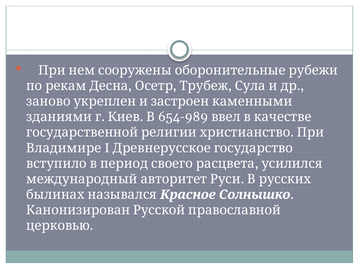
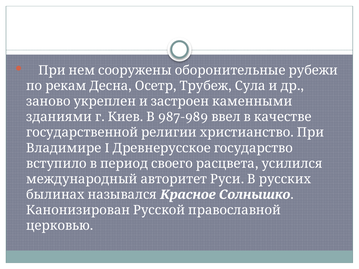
654-989: 654-989 -> 987-989 (183, 117)
